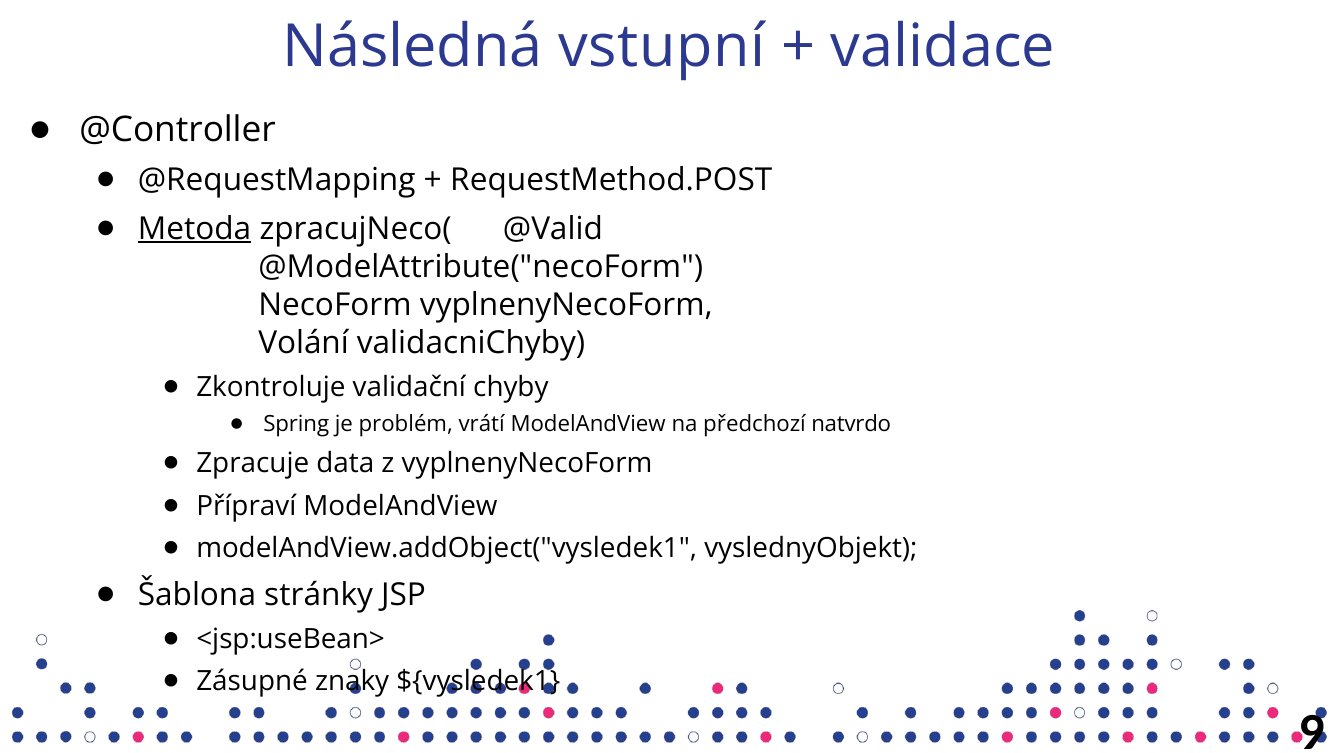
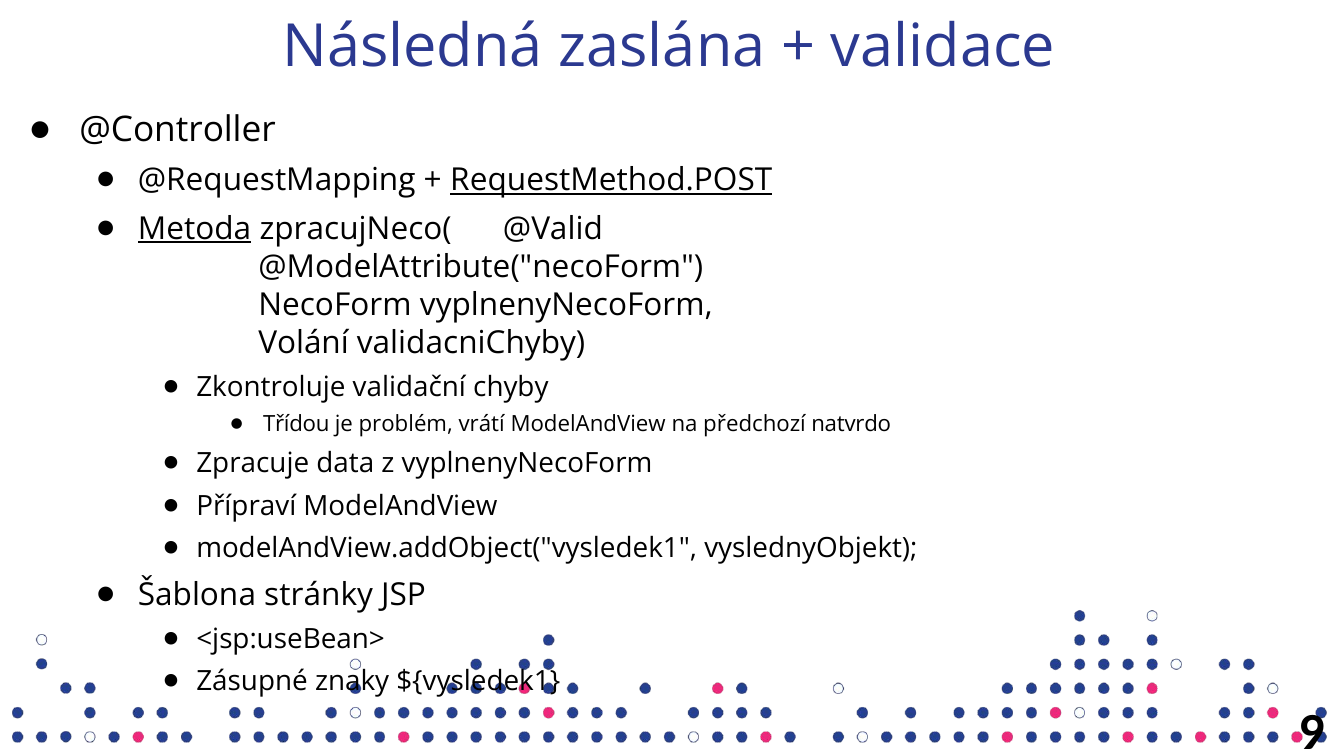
vstupní: vstupní -> zaslána (662, 46)
RequestMethod.POST underline: none -> present (611, 180)
Spring: Spring -> Třídou (296, 424)
